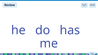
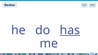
has underline: none -> present (70, 30)
